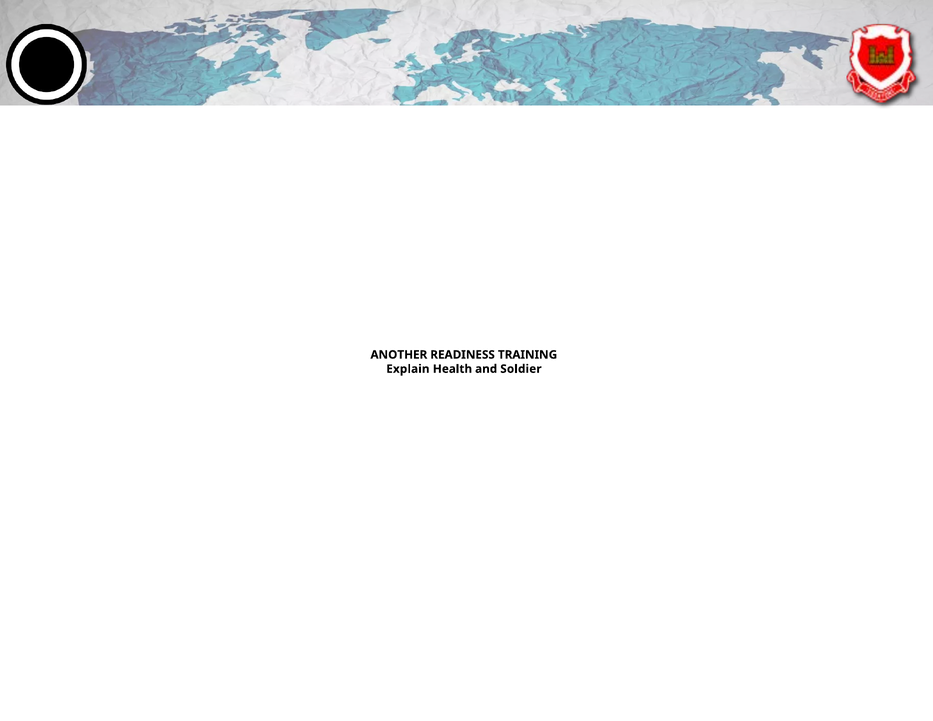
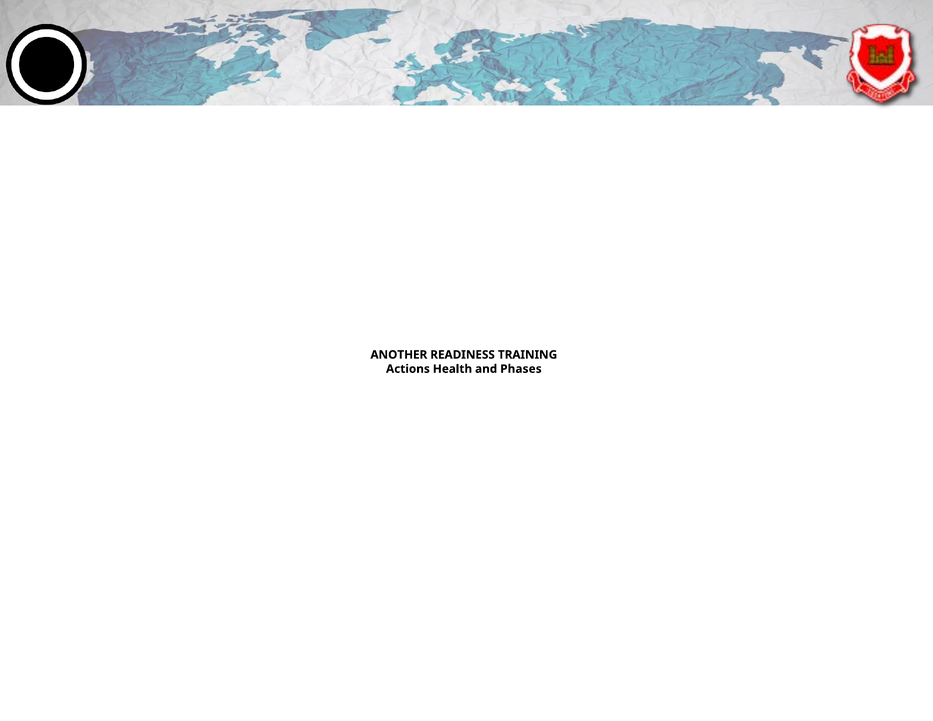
Explain: Explain -> Actions (408, 369)
Soldier: Soldier -> Phases (521, 369)
